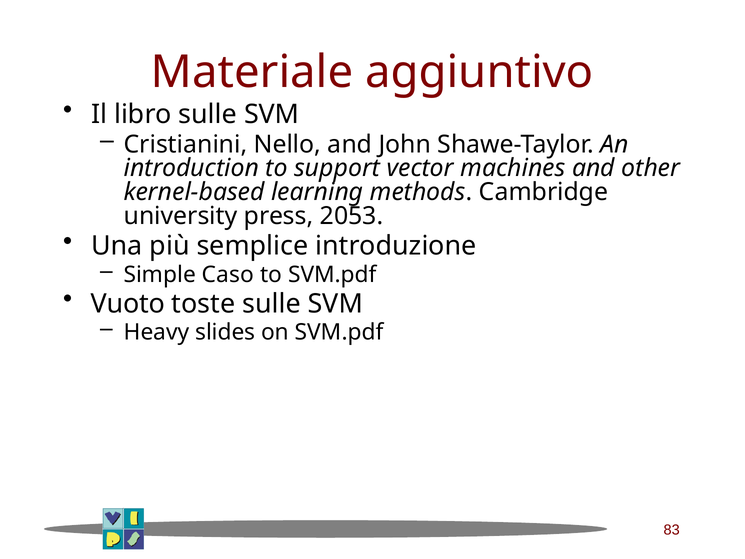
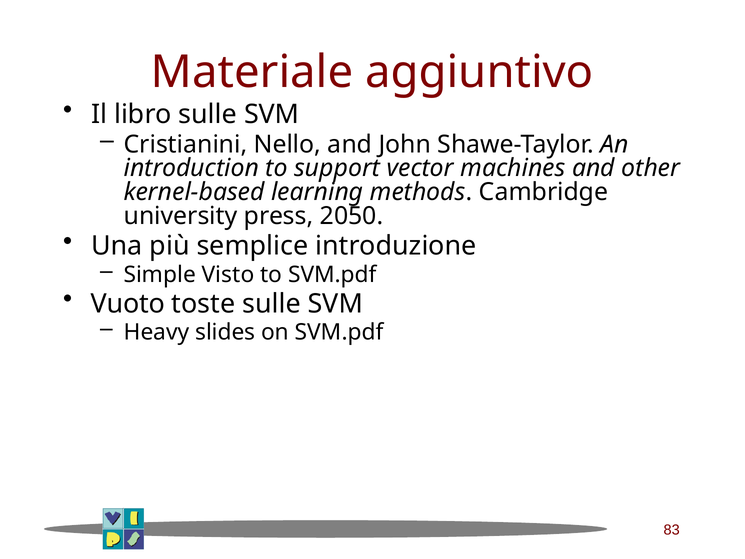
2053: 2053 -> 2050 (352, 216)
Caso: Caso -> Visto (228, 275)
